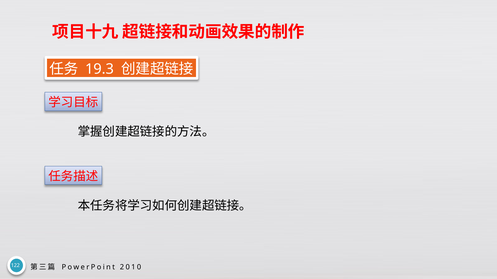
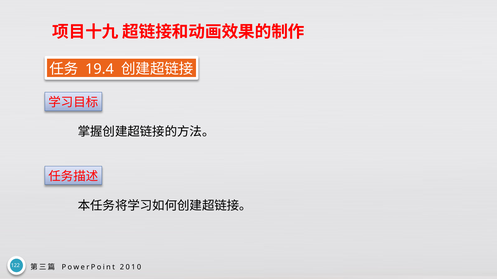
19.3: 19.3 -> 19.4 (99, 69)
